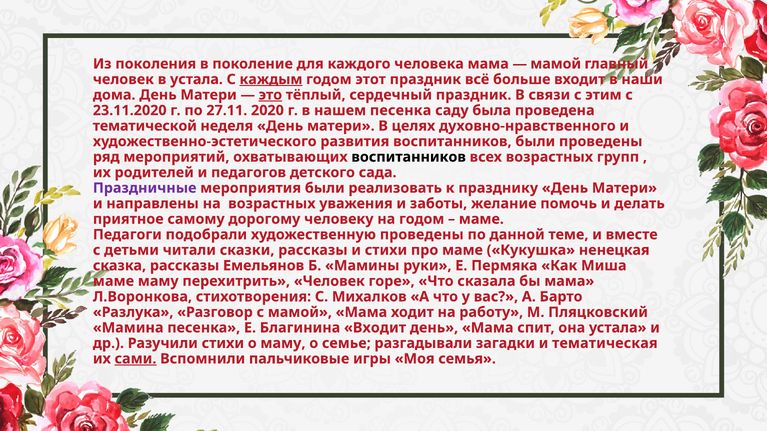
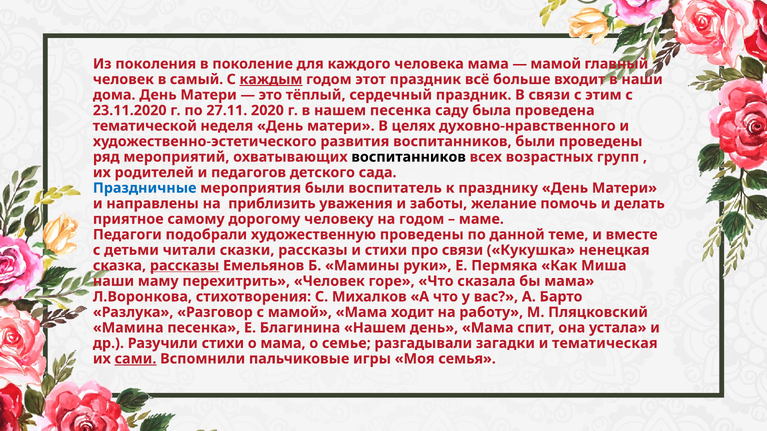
в устала: устала -> самый (197, 79)
это underline: present -> none (270, 95)
Праздничные colour: purple -> blue (145, 188)
реализовать: реализовать -> воспитатель (395, 188)
на возрастных: возрастных -> приблизить (272, 204)
про маме: маме -> связи (463, 250)
рассказы underline: none -> present (185, 266)
маме: маме -> наши (114, 281)
Благинина Входит: Входит -> Нашем (375, 328)
о маму: маму -> мама (283, 344)
